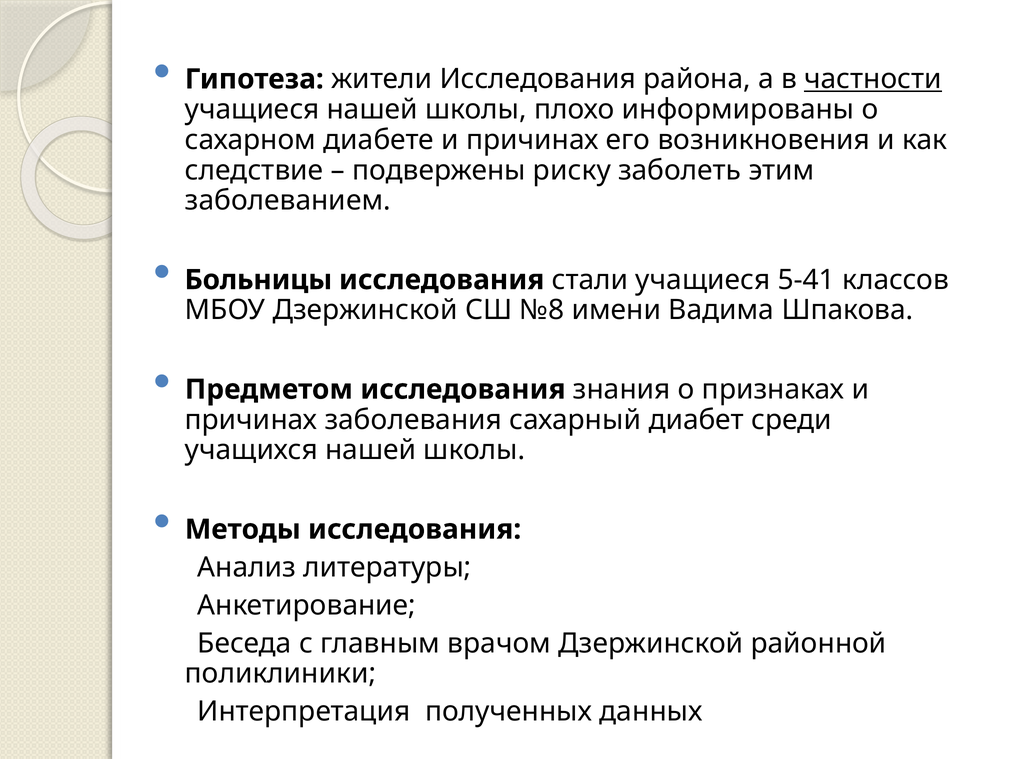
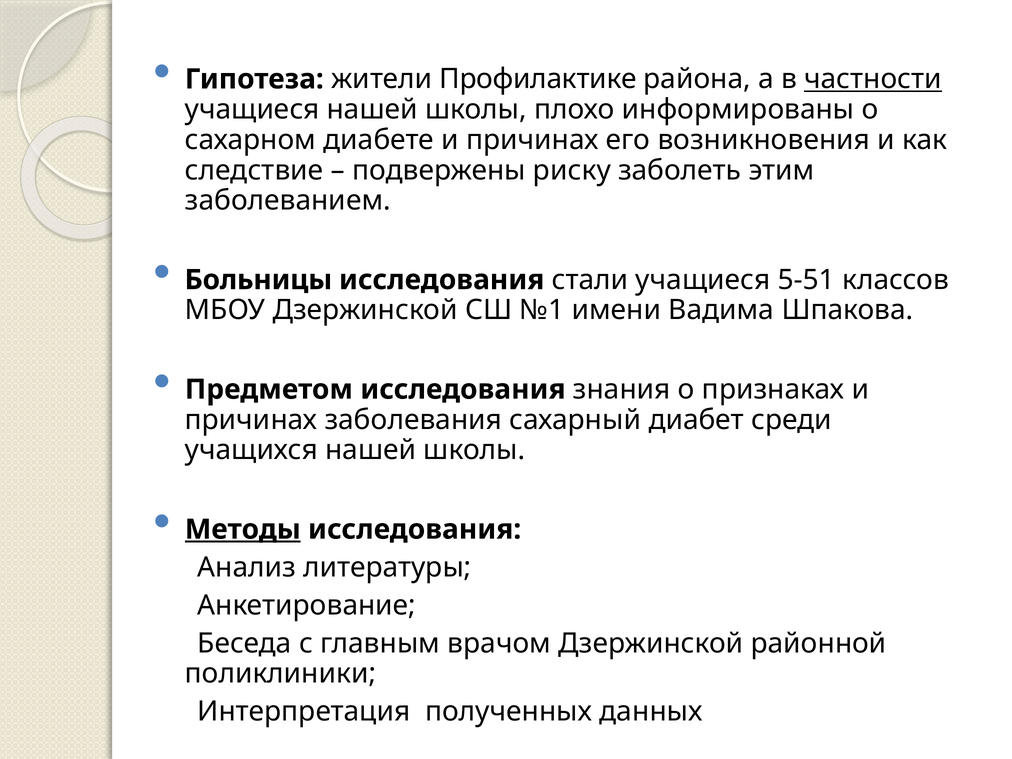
жители Исследования: Исследования -> Профилактике (538, 79)
5-41: 5-41 -> 5-51 (806, 280)
№8: №8 -> №1 (542, 310)
Методы underline: none -> present (243, 529)
